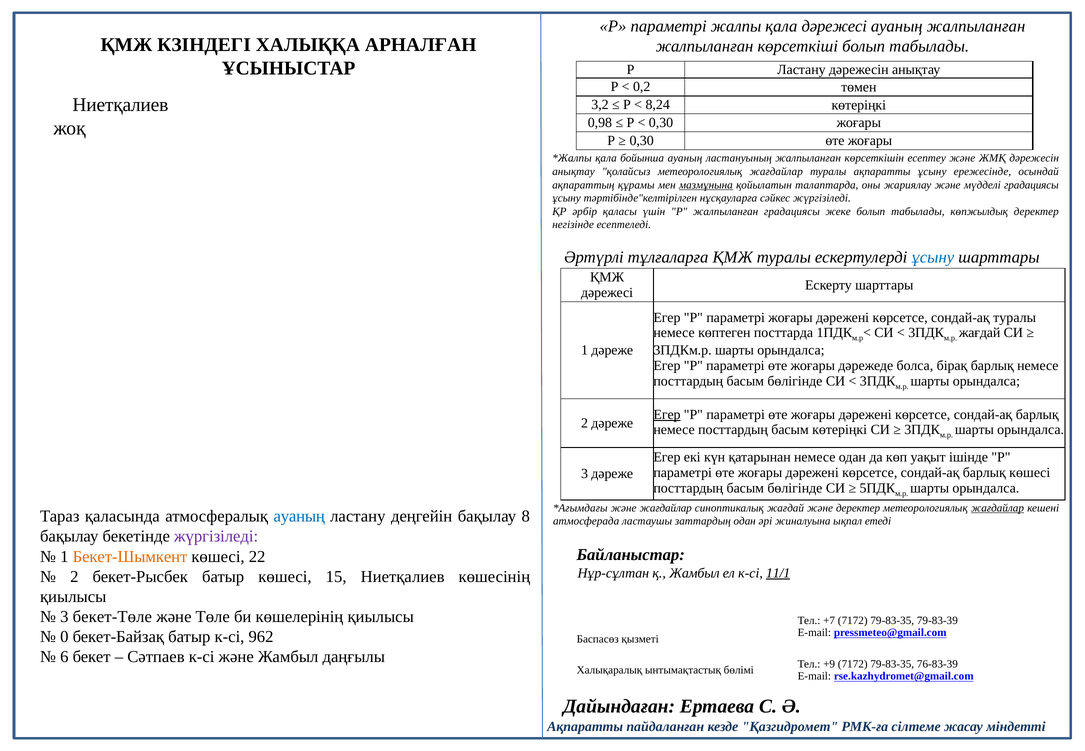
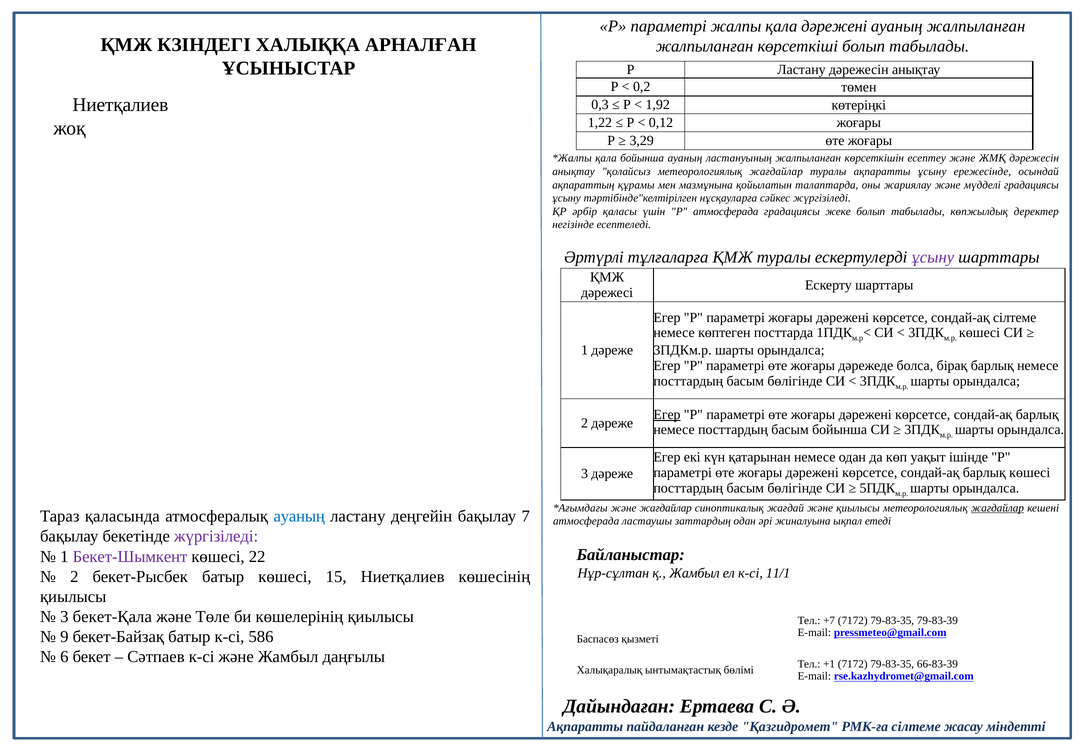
қала дәрежесі: дәрежесі -> дәрежені (834, 26)
3,2: 3,2 -> 0,3 (600, 105)
8,24: 8,24 -> 1,92 (658, 105)
0,98: 0,98 -> 1,22 (600, 123)
0,30: 0,30 -> 0,12 (661, 123)
0,30: 0,30 -> 3,29 (642, 141)
мазмұнына underline: present -> none (706, 185)
Р жалпыланған: жалпыланған -> атмосферада (726, 212)
ұсыну colour: blue -> purple (933, 257)
сондай-ақ туралы: туралы -> сілтеме (1015, 318)
жағдай: жағдай -> көшесі (979, 333)
басым көтеріңкі: көтеріңкі -> бойынша (840, 430)
және деректер: деректер -> қиылысы (858, 508)
8: 8 -> 7 (526, 517)
Бекет-Шымкент colour: orange -> purple (130, 557)
11/1 underline: present -> none (778, 573)
бекет-Төле: бекет-Төле -> бекет-Қала (112, 617)
0: 0 -> 9 (64, 637)
962: 962 -> 586 (261, 637)
+9: +9 -> +1 (829, 664)
76-83-39: 76-83-39 -> 66-83-39 (937, 664)
